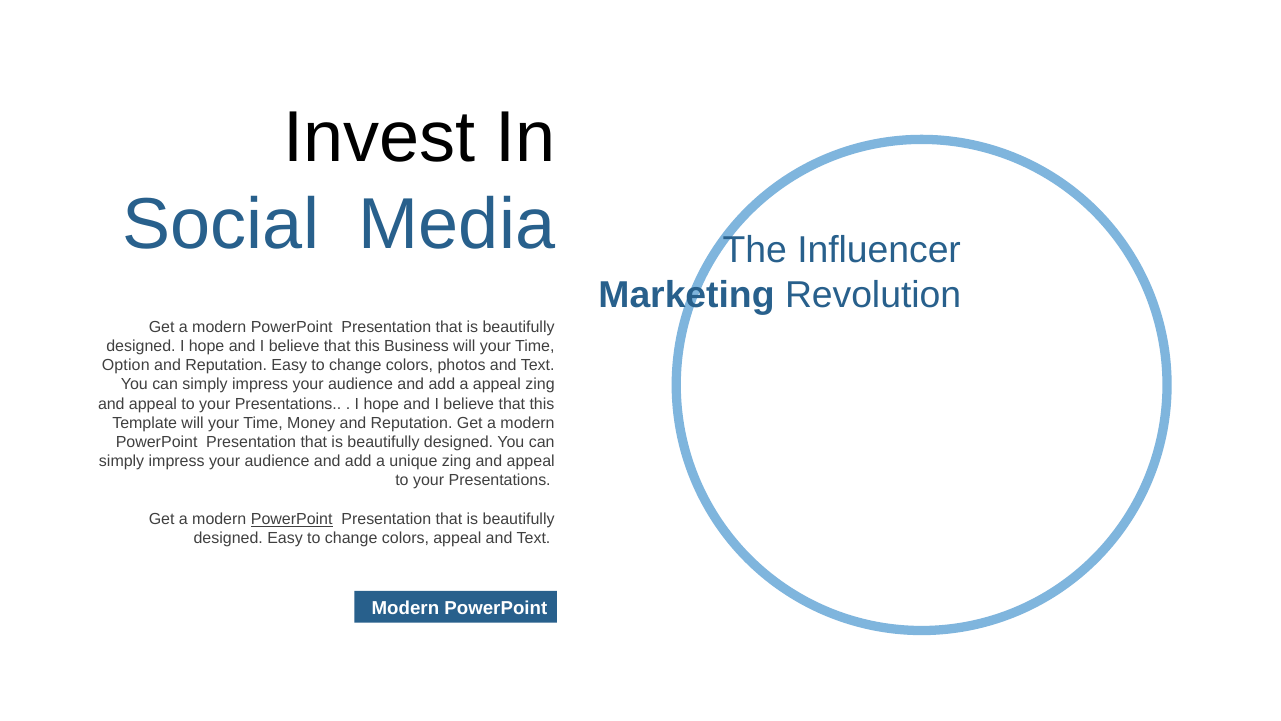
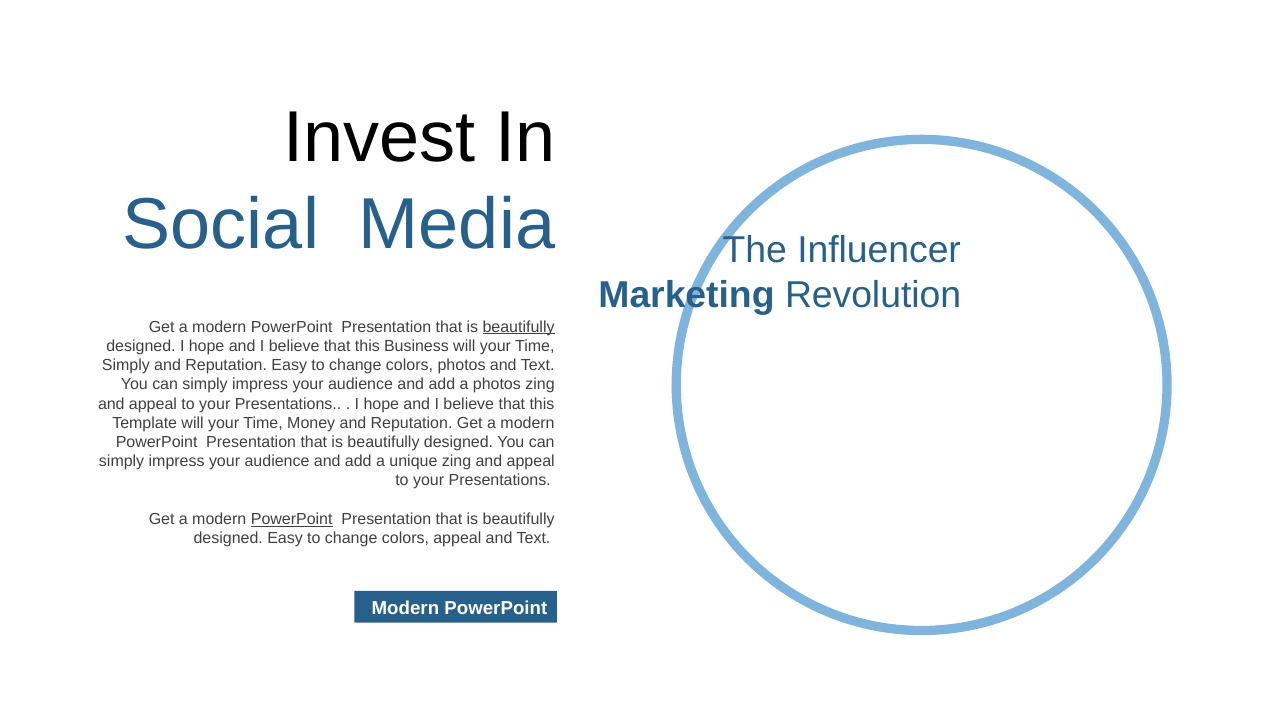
beautifully underline: none -> present (519, 327)
Option: Option -> Simply (126, 365)
a appeal: appeal -> photos (497, 384)
